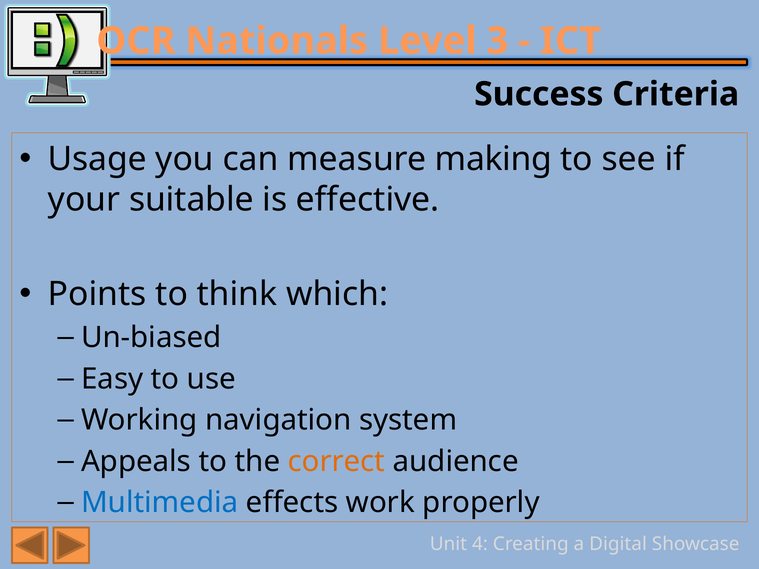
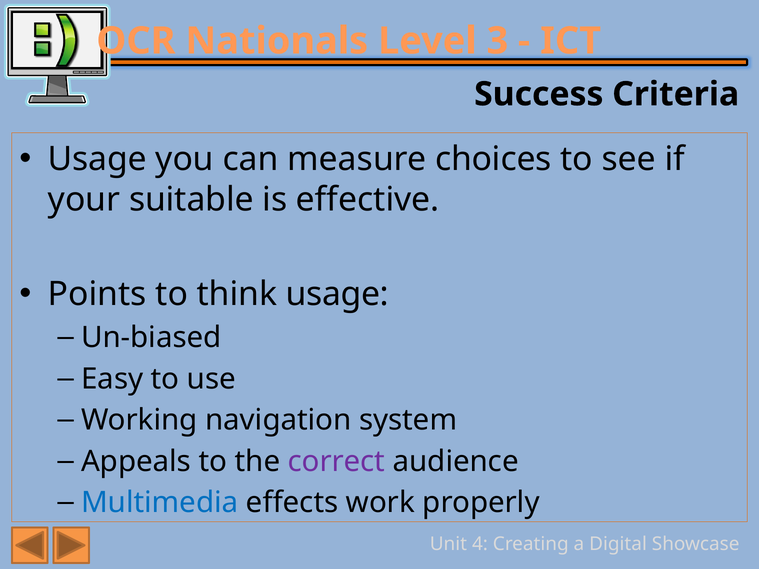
making: making -> choices (493, 159)
think which: which -> usage (337, 294)
correct colour: orange -> purple (336, 462)
